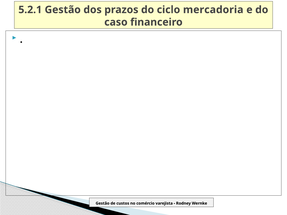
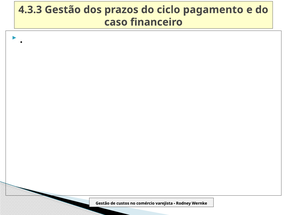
5.2.1: 5.2.1 -> 4.3.3 (30, 10)
mercadoria: mercadoria -> pagamento (213, 10)
